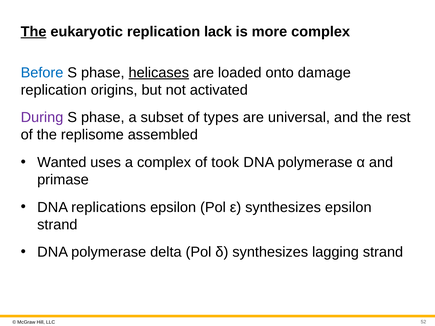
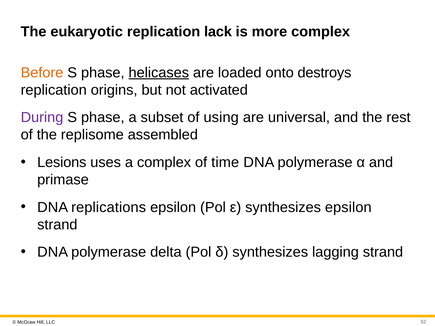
The underline: present -> none (34, 32)
Before colour: blue -> orange (42, 73)
damage: damage -> destroys (324, 73)
types: types -> using (221, 118)
Wanted: Wanted -> Lesions (62, 162)
took: took -> time (225, 162)
